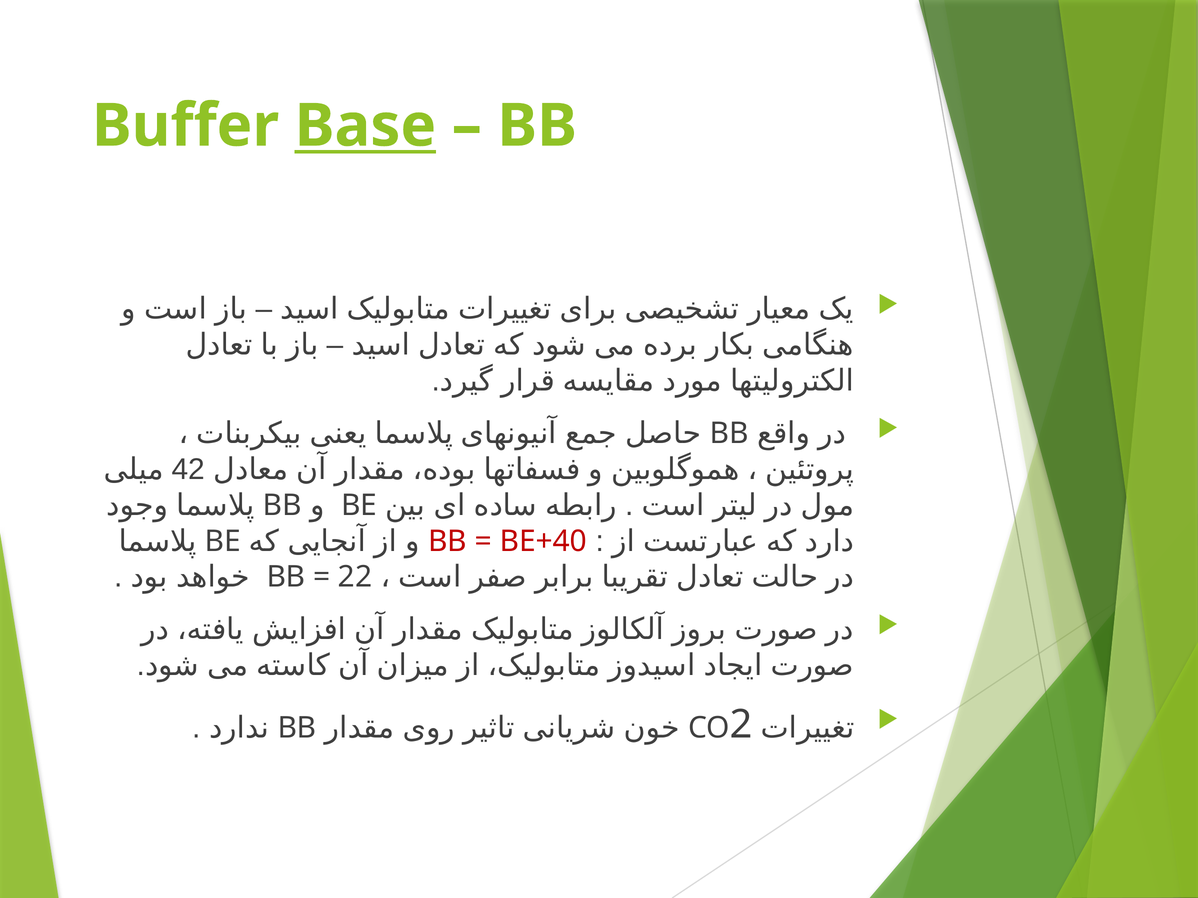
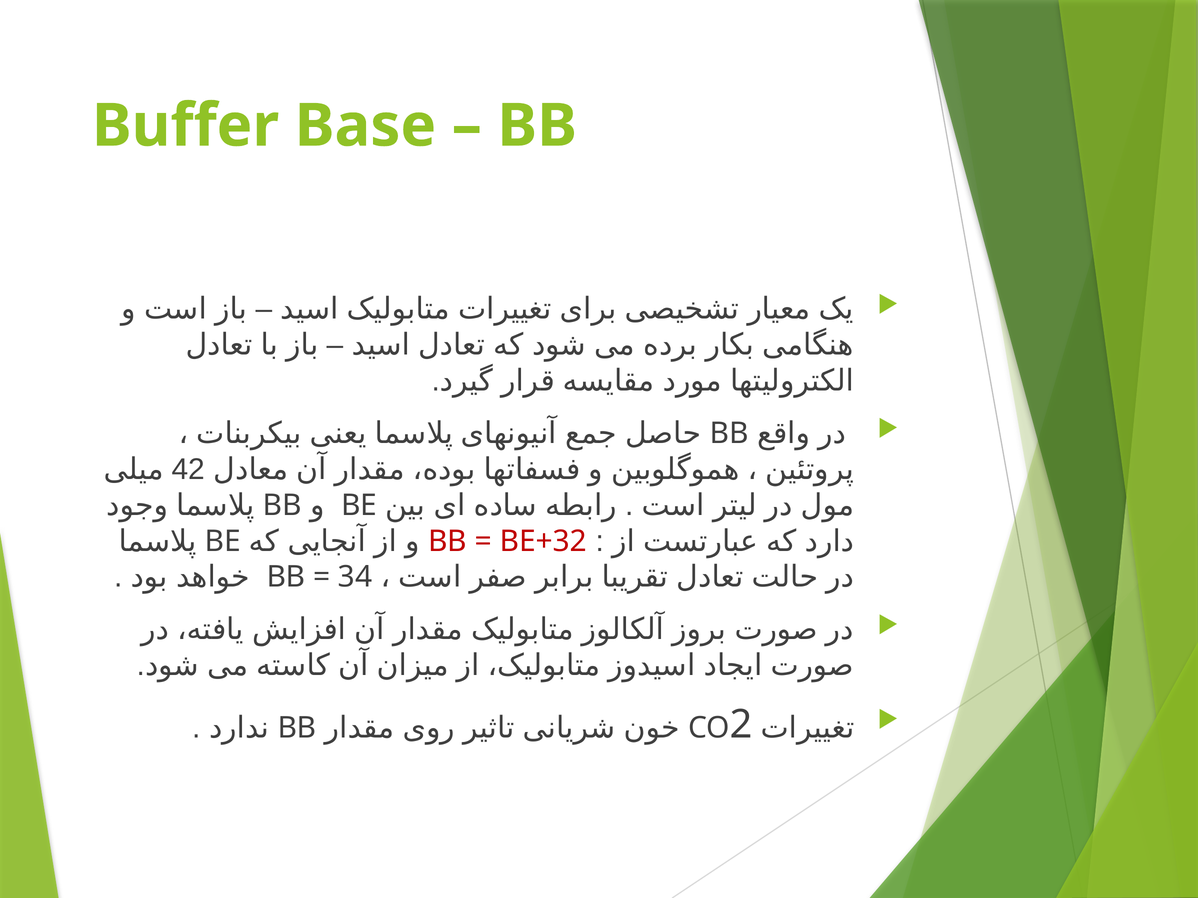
Base underline: present -> none (365, 126)
BE+40: BE+40 -> BE+32 (543, 541)
22: 22 -> 34 (355, 577)
